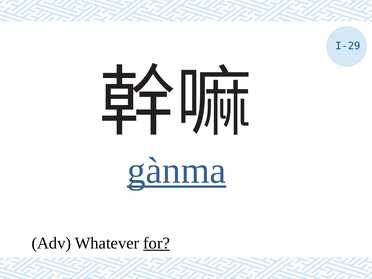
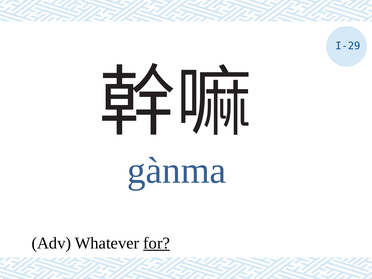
gànma underline: present -> none (177, 171)
